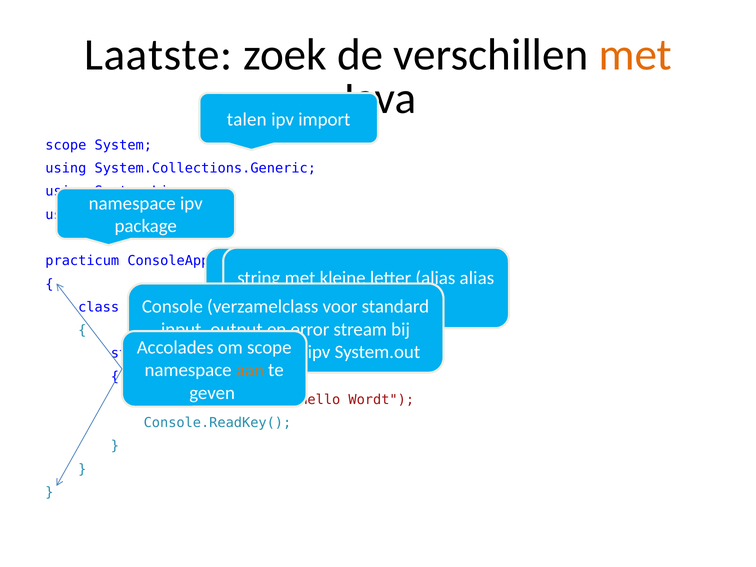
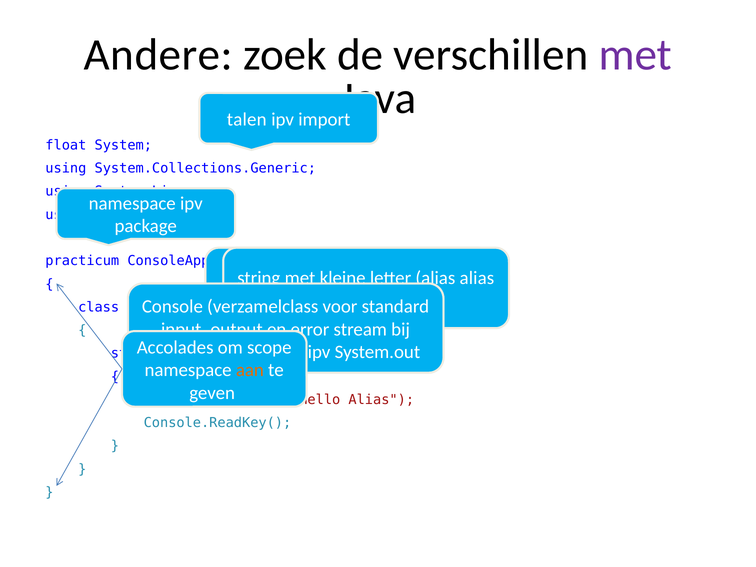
Laatste: Laatste -> Andere (158, 55)
met colour: orange -> purple (635, 55)
scope: scope -> float (66, 145)
Wordt: Wordt -> Alias (381, 400)
